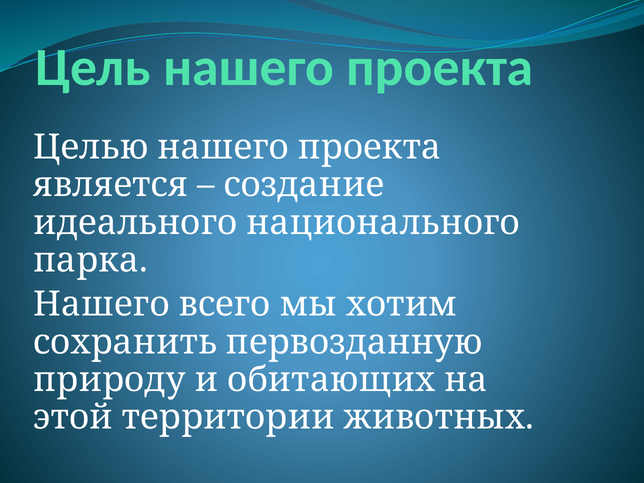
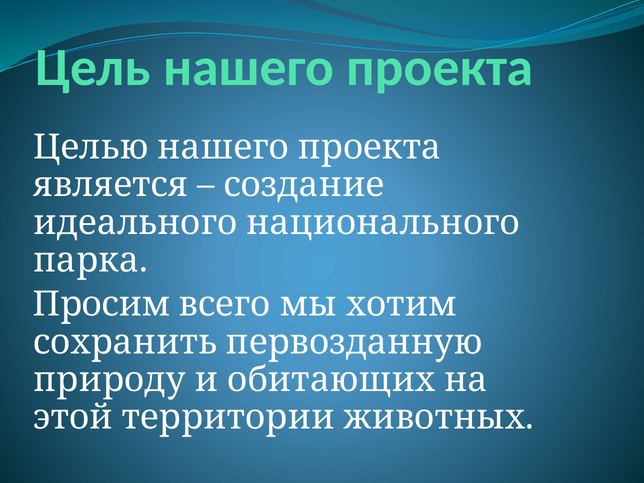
Нашего: Нашего -> Просим (102, 304)
